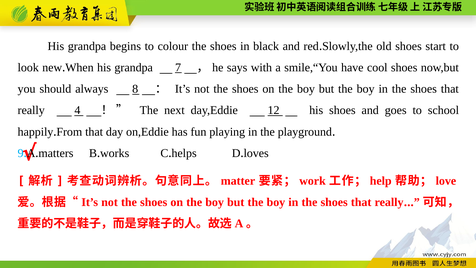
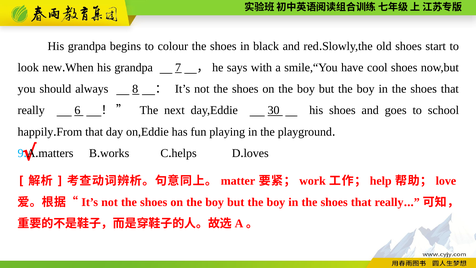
4: 4 -> 6 (77, 110)
12: 12 -> 30 (274, 110)
